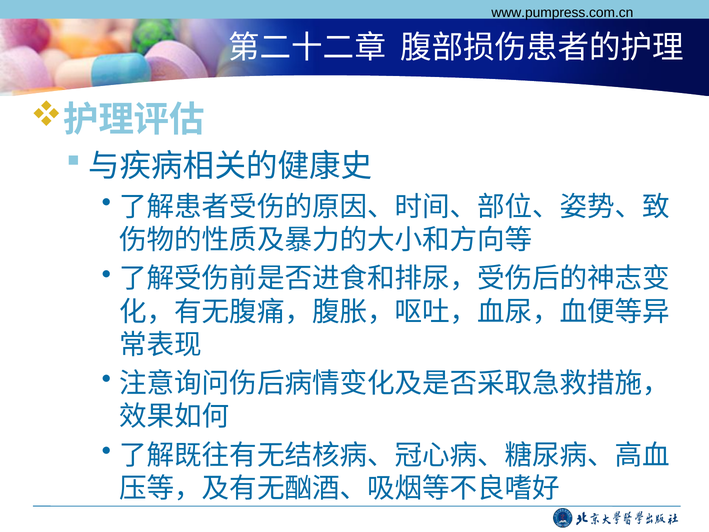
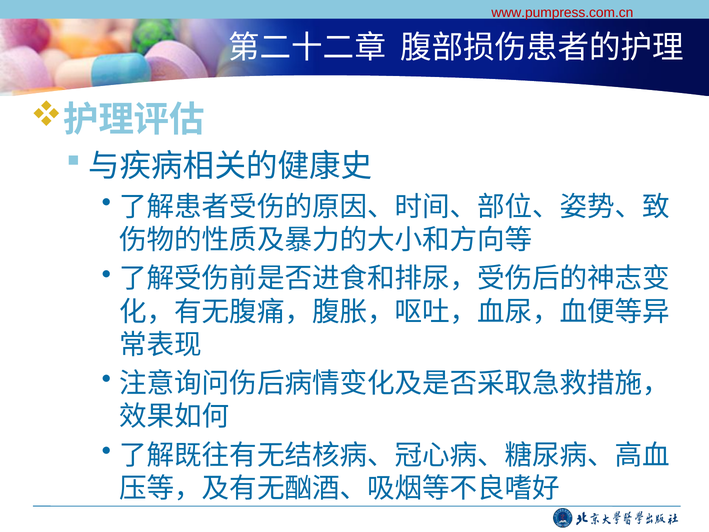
www.pumpress.com.cn colour: black -> red (562, 13)
